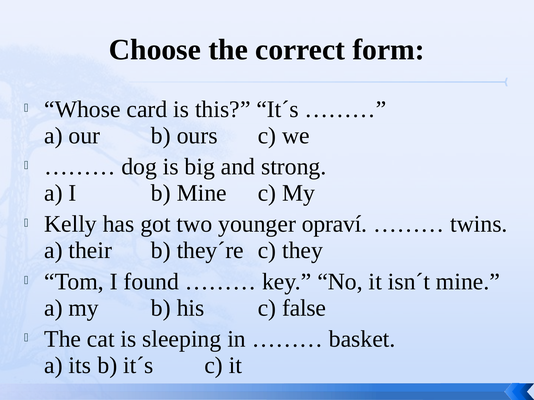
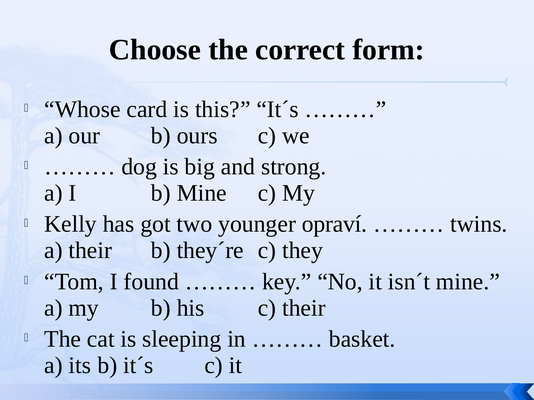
c false: false -> their (304, 308)
